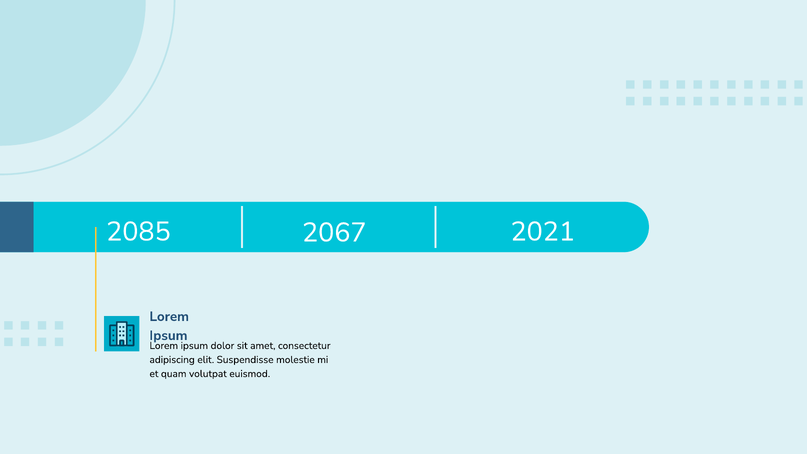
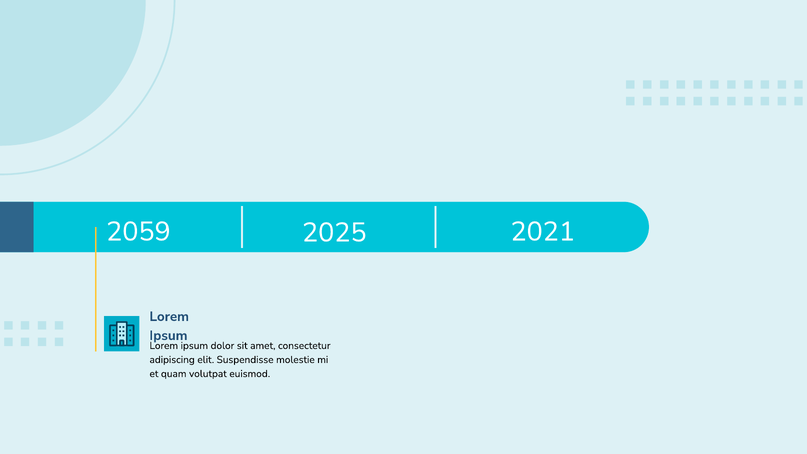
2085: 2085 -> 2059 (138, 232)
2067: 2067 -> 2025 (334, 233)
